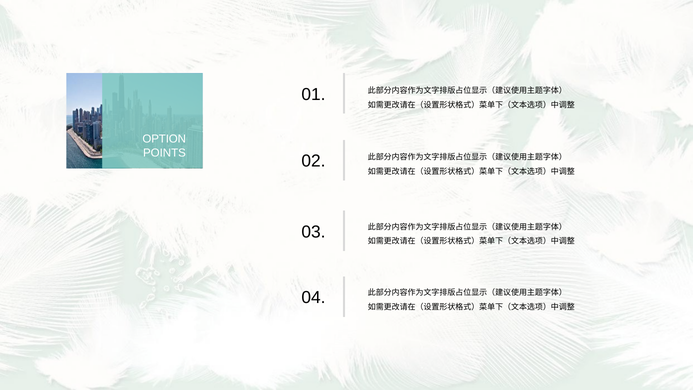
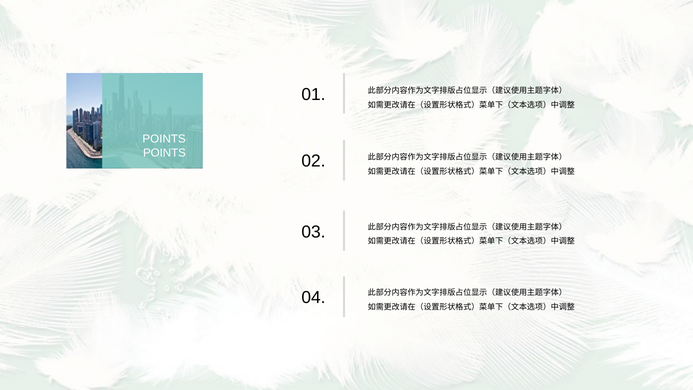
OPTION: OPTION -> POINTS (164, 139)
